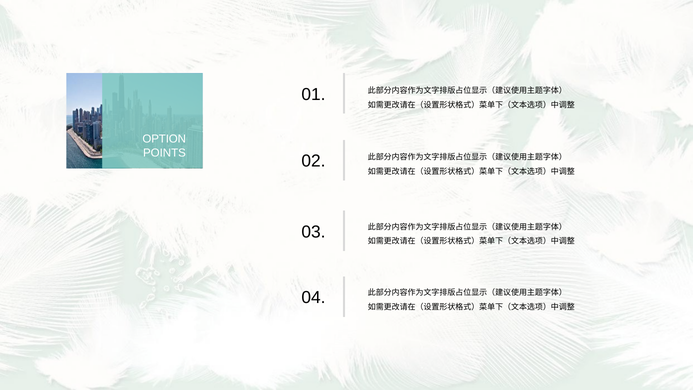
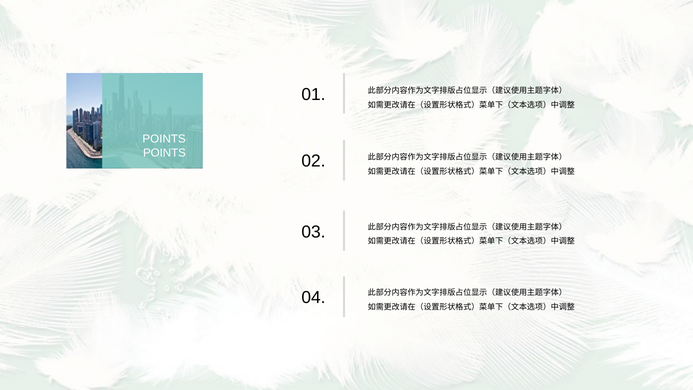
OPTION: OPTION -> POINTS (164, 139)
